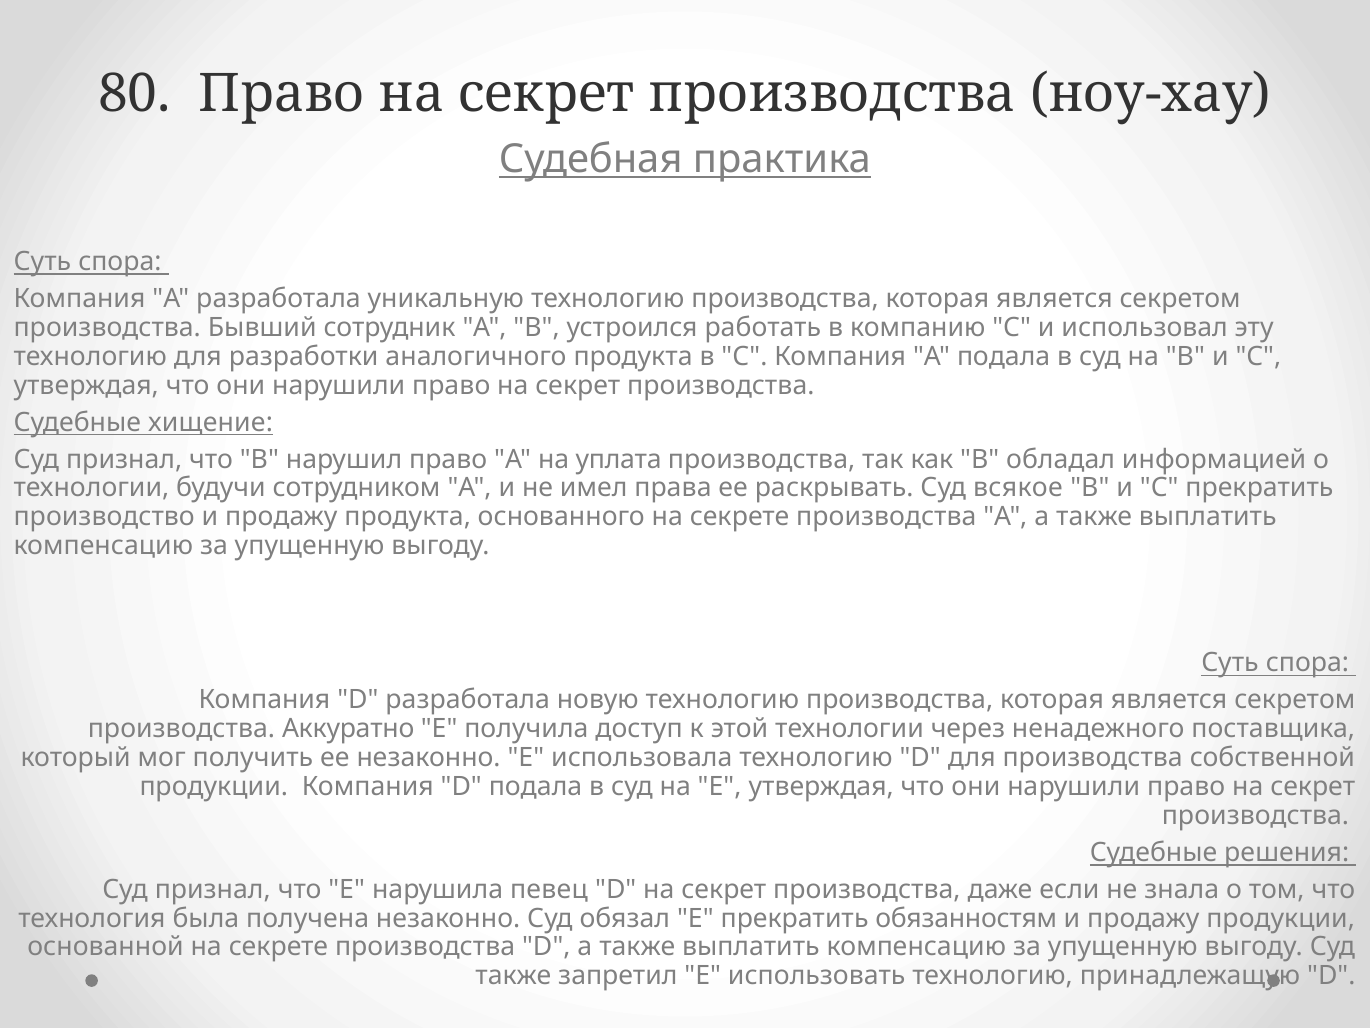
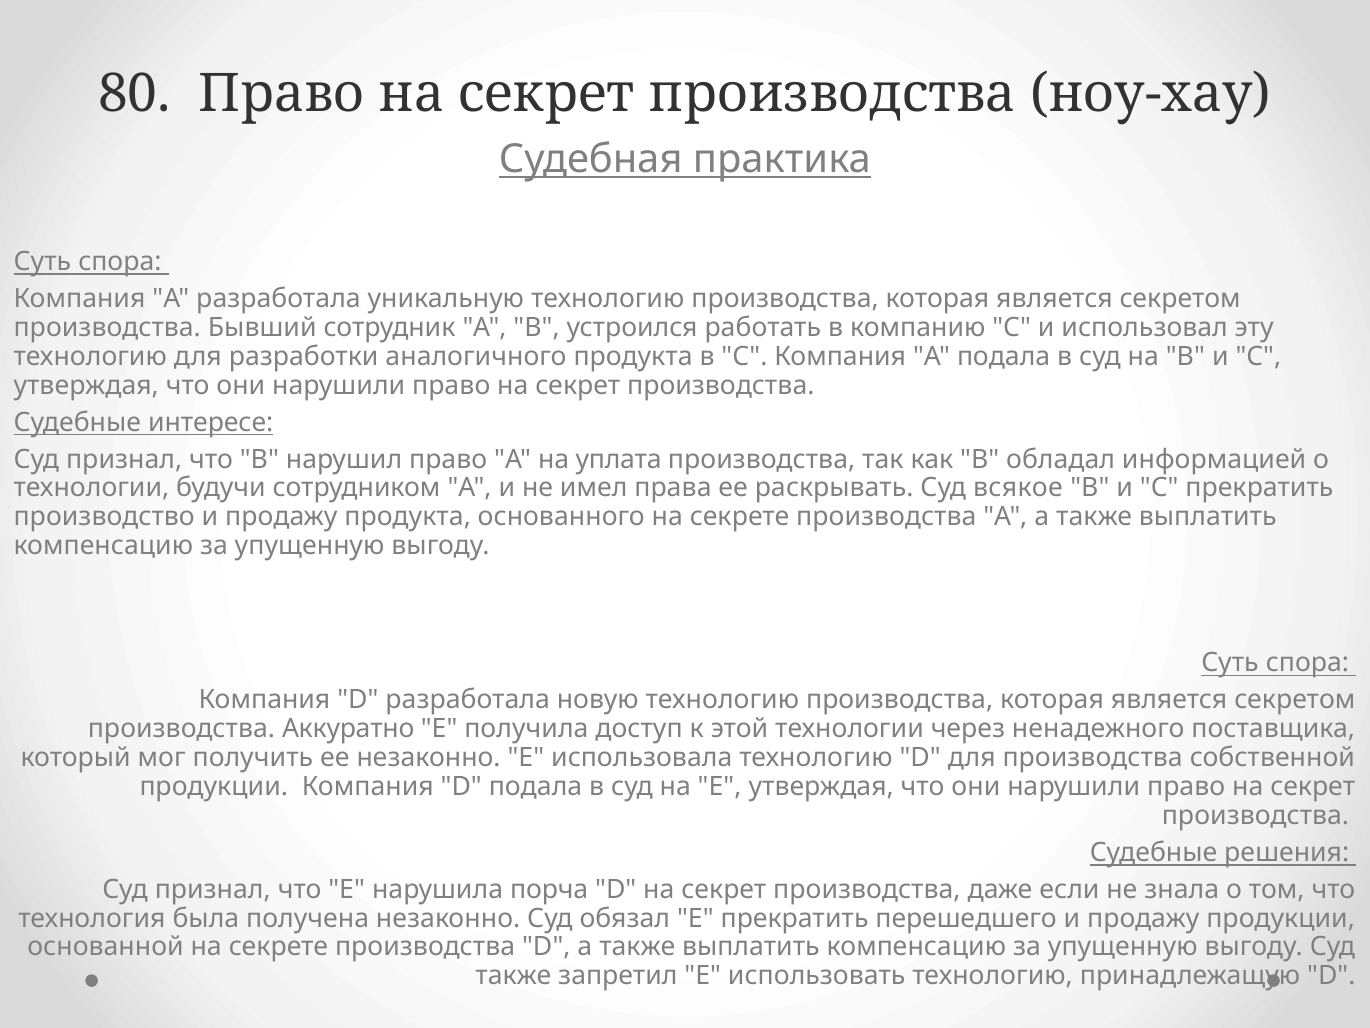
хищение: хищение -> интересе (211, 422)
певец: певец -> порча (549, 889)
обязанностям: обязанностям -> перешедшего (966, 918)
